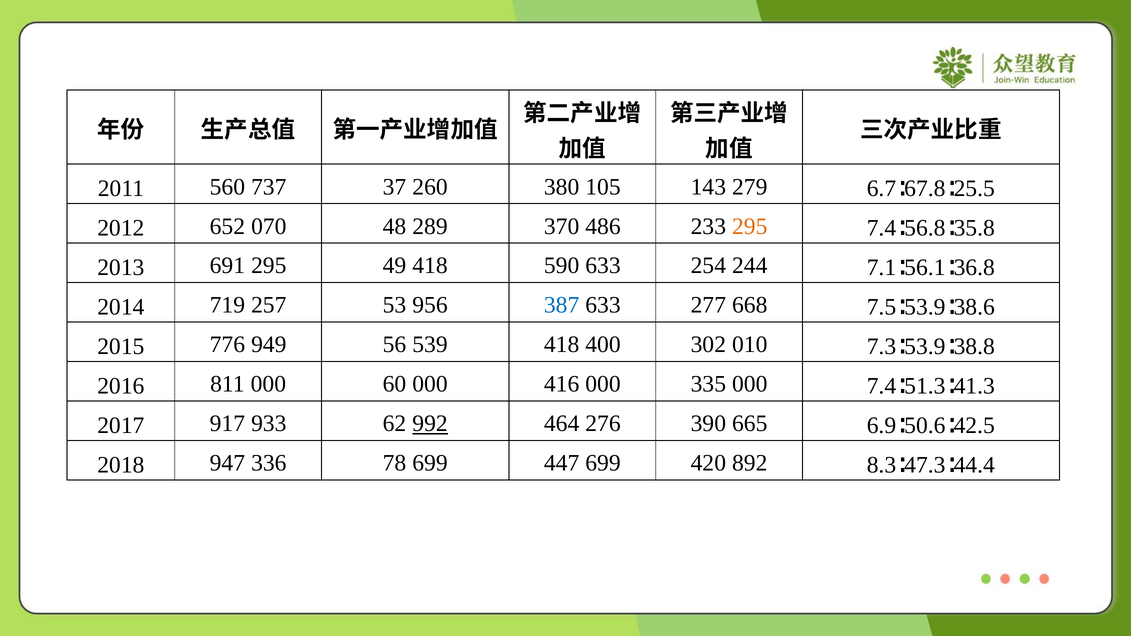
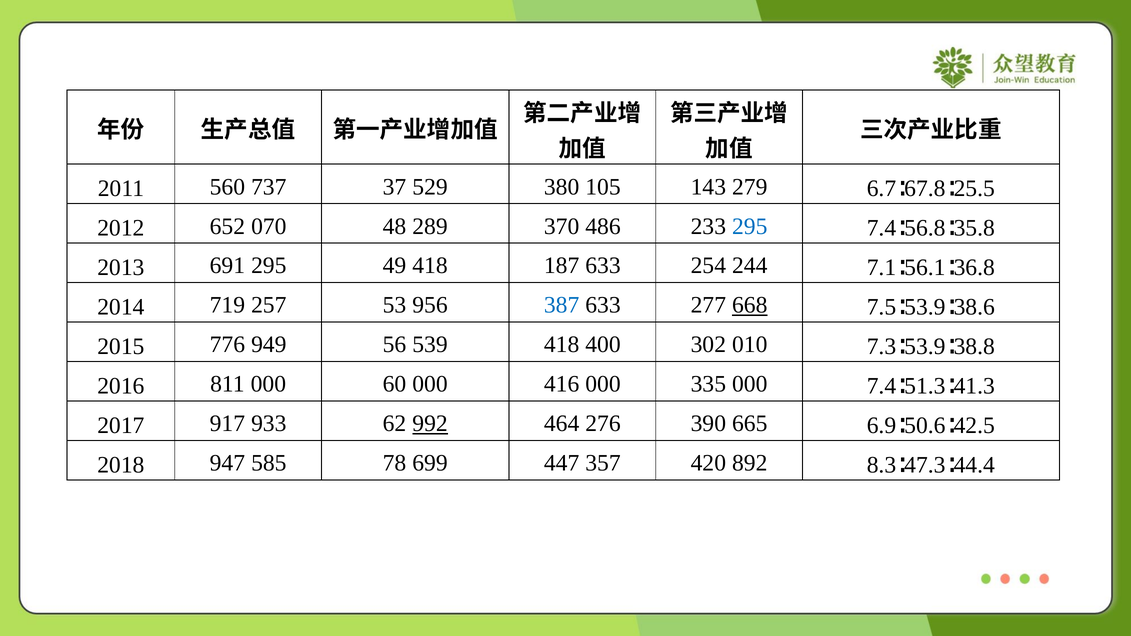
260: 260 -> 529 (430, 187)
295 colour: orange -> blue (750, 226)
590: 590 -> 187 (562, 266)
668 underline: none -> present (750, 305)
336: 336 -> 585 (269, 463)
447 699: 699 -> 357 (603, 463)
